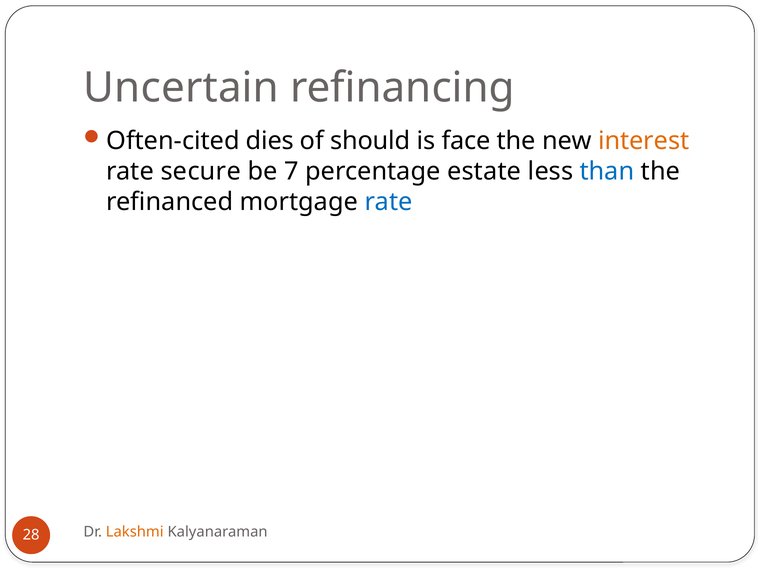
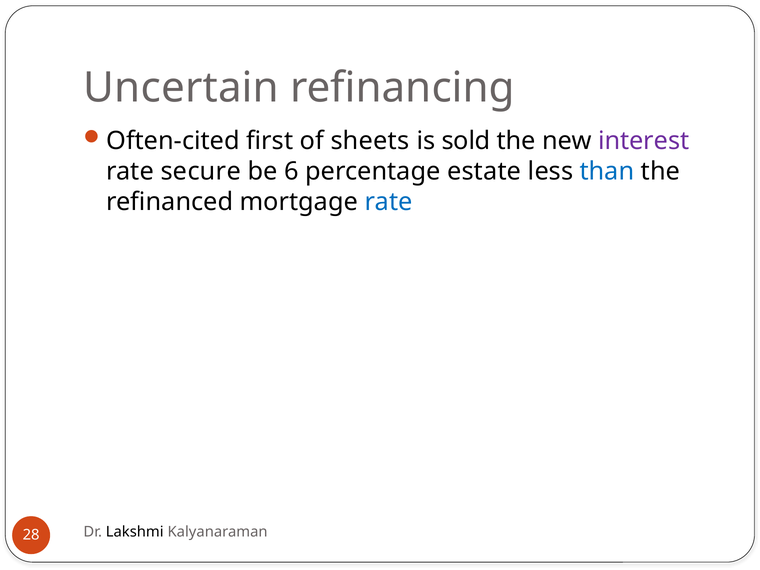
dies: dies -> first (270, 141)
should: should -> sheets (370, 141)
face: face -> sold (466, 141)
interest colour: orange -> purple (644, 141)
7: 7 -> 6 (292, 171)
Lakshmi colour: orange -> black (135, 532)
